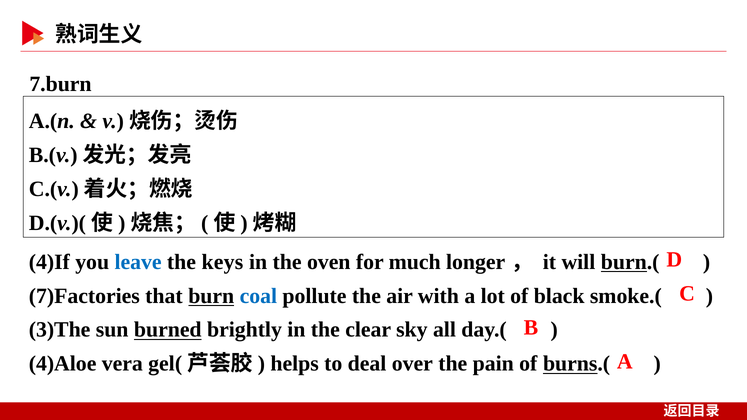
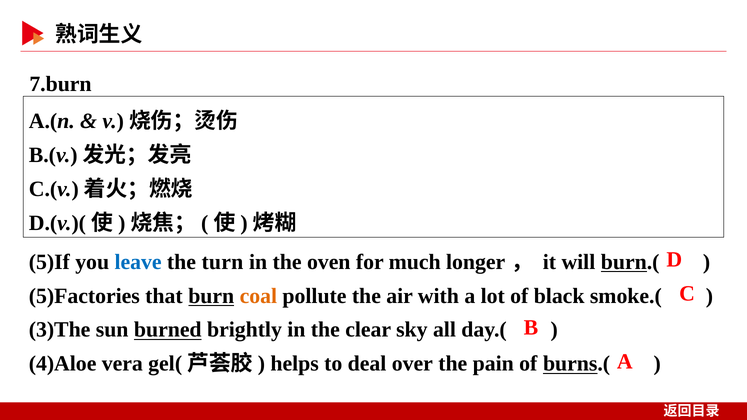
4)If: 4)If -> 5)If (49, 262)
keys: keys -> turn (222, 262)
7)Factories: 7)Factories -> 5)Factories (84, 296)
coal colour: blue -> orange (258, 296)
